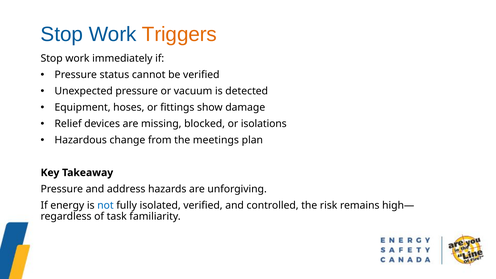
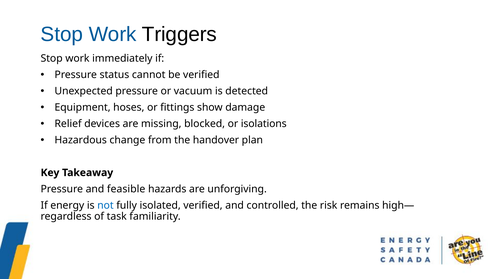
Triggers colour: orange -> black (179, 34)
meetings: meetings -> handover (216, 140)
address: address -> feasible (126, 189)
